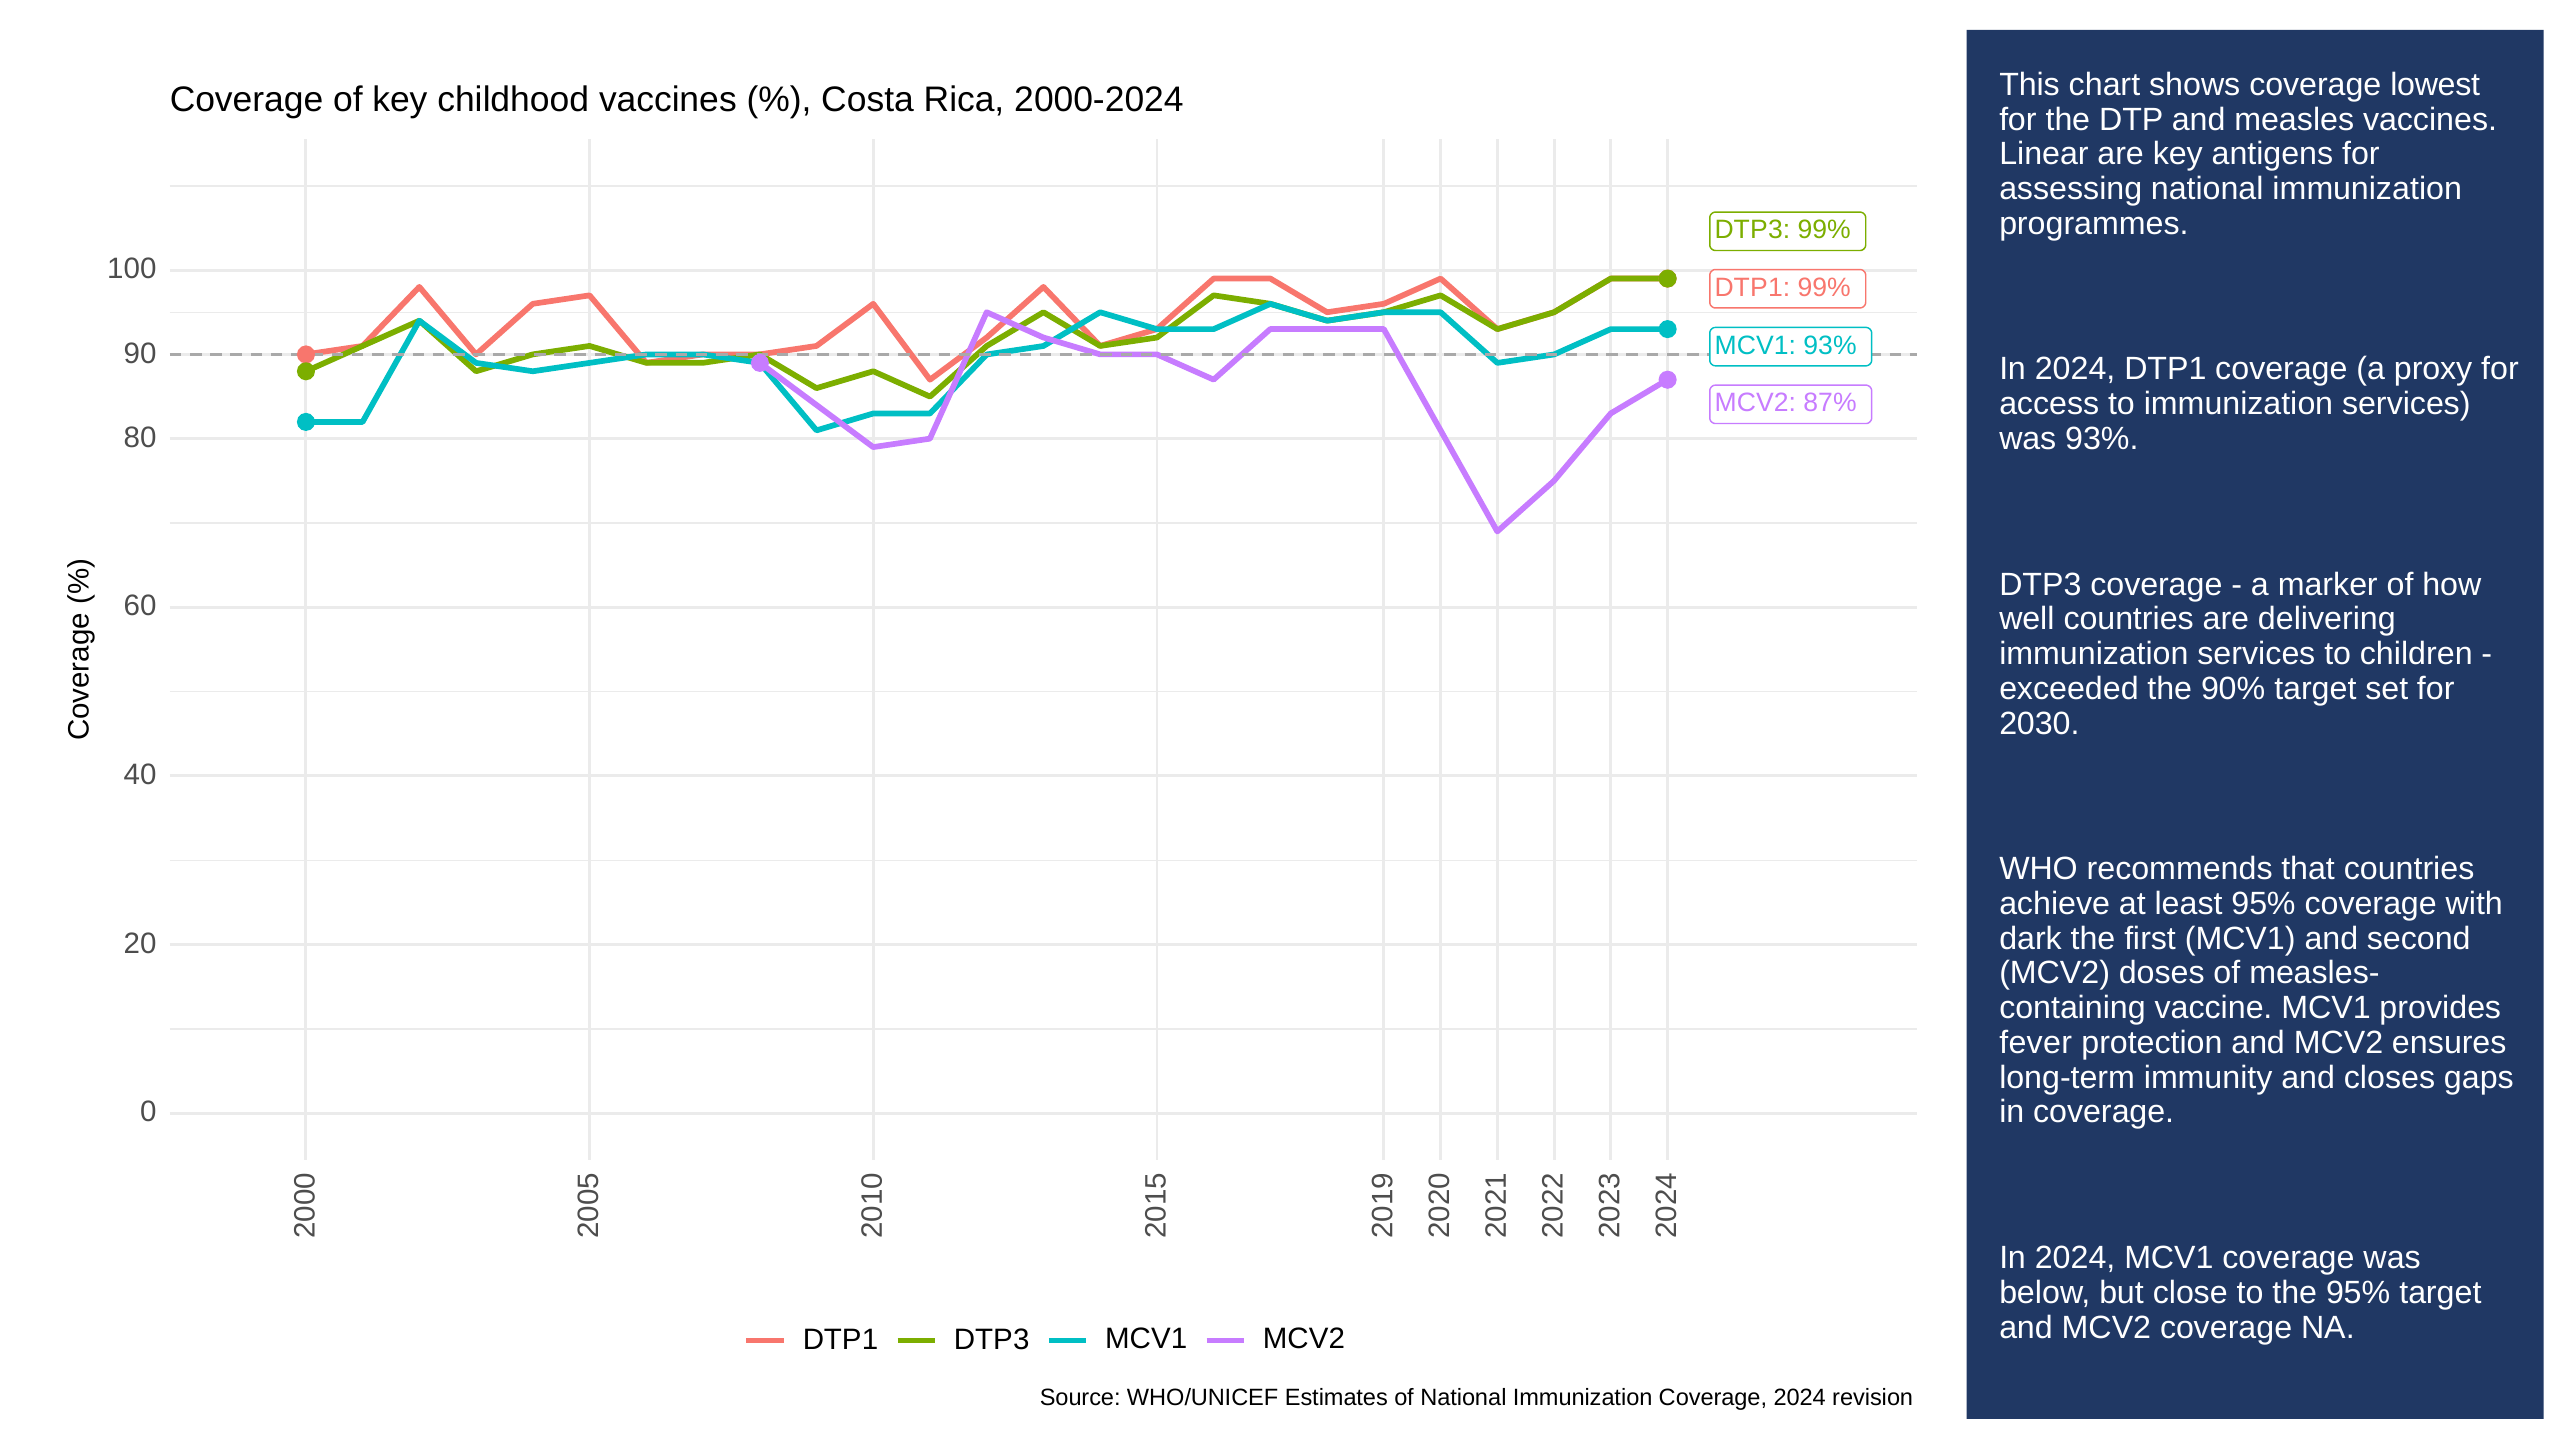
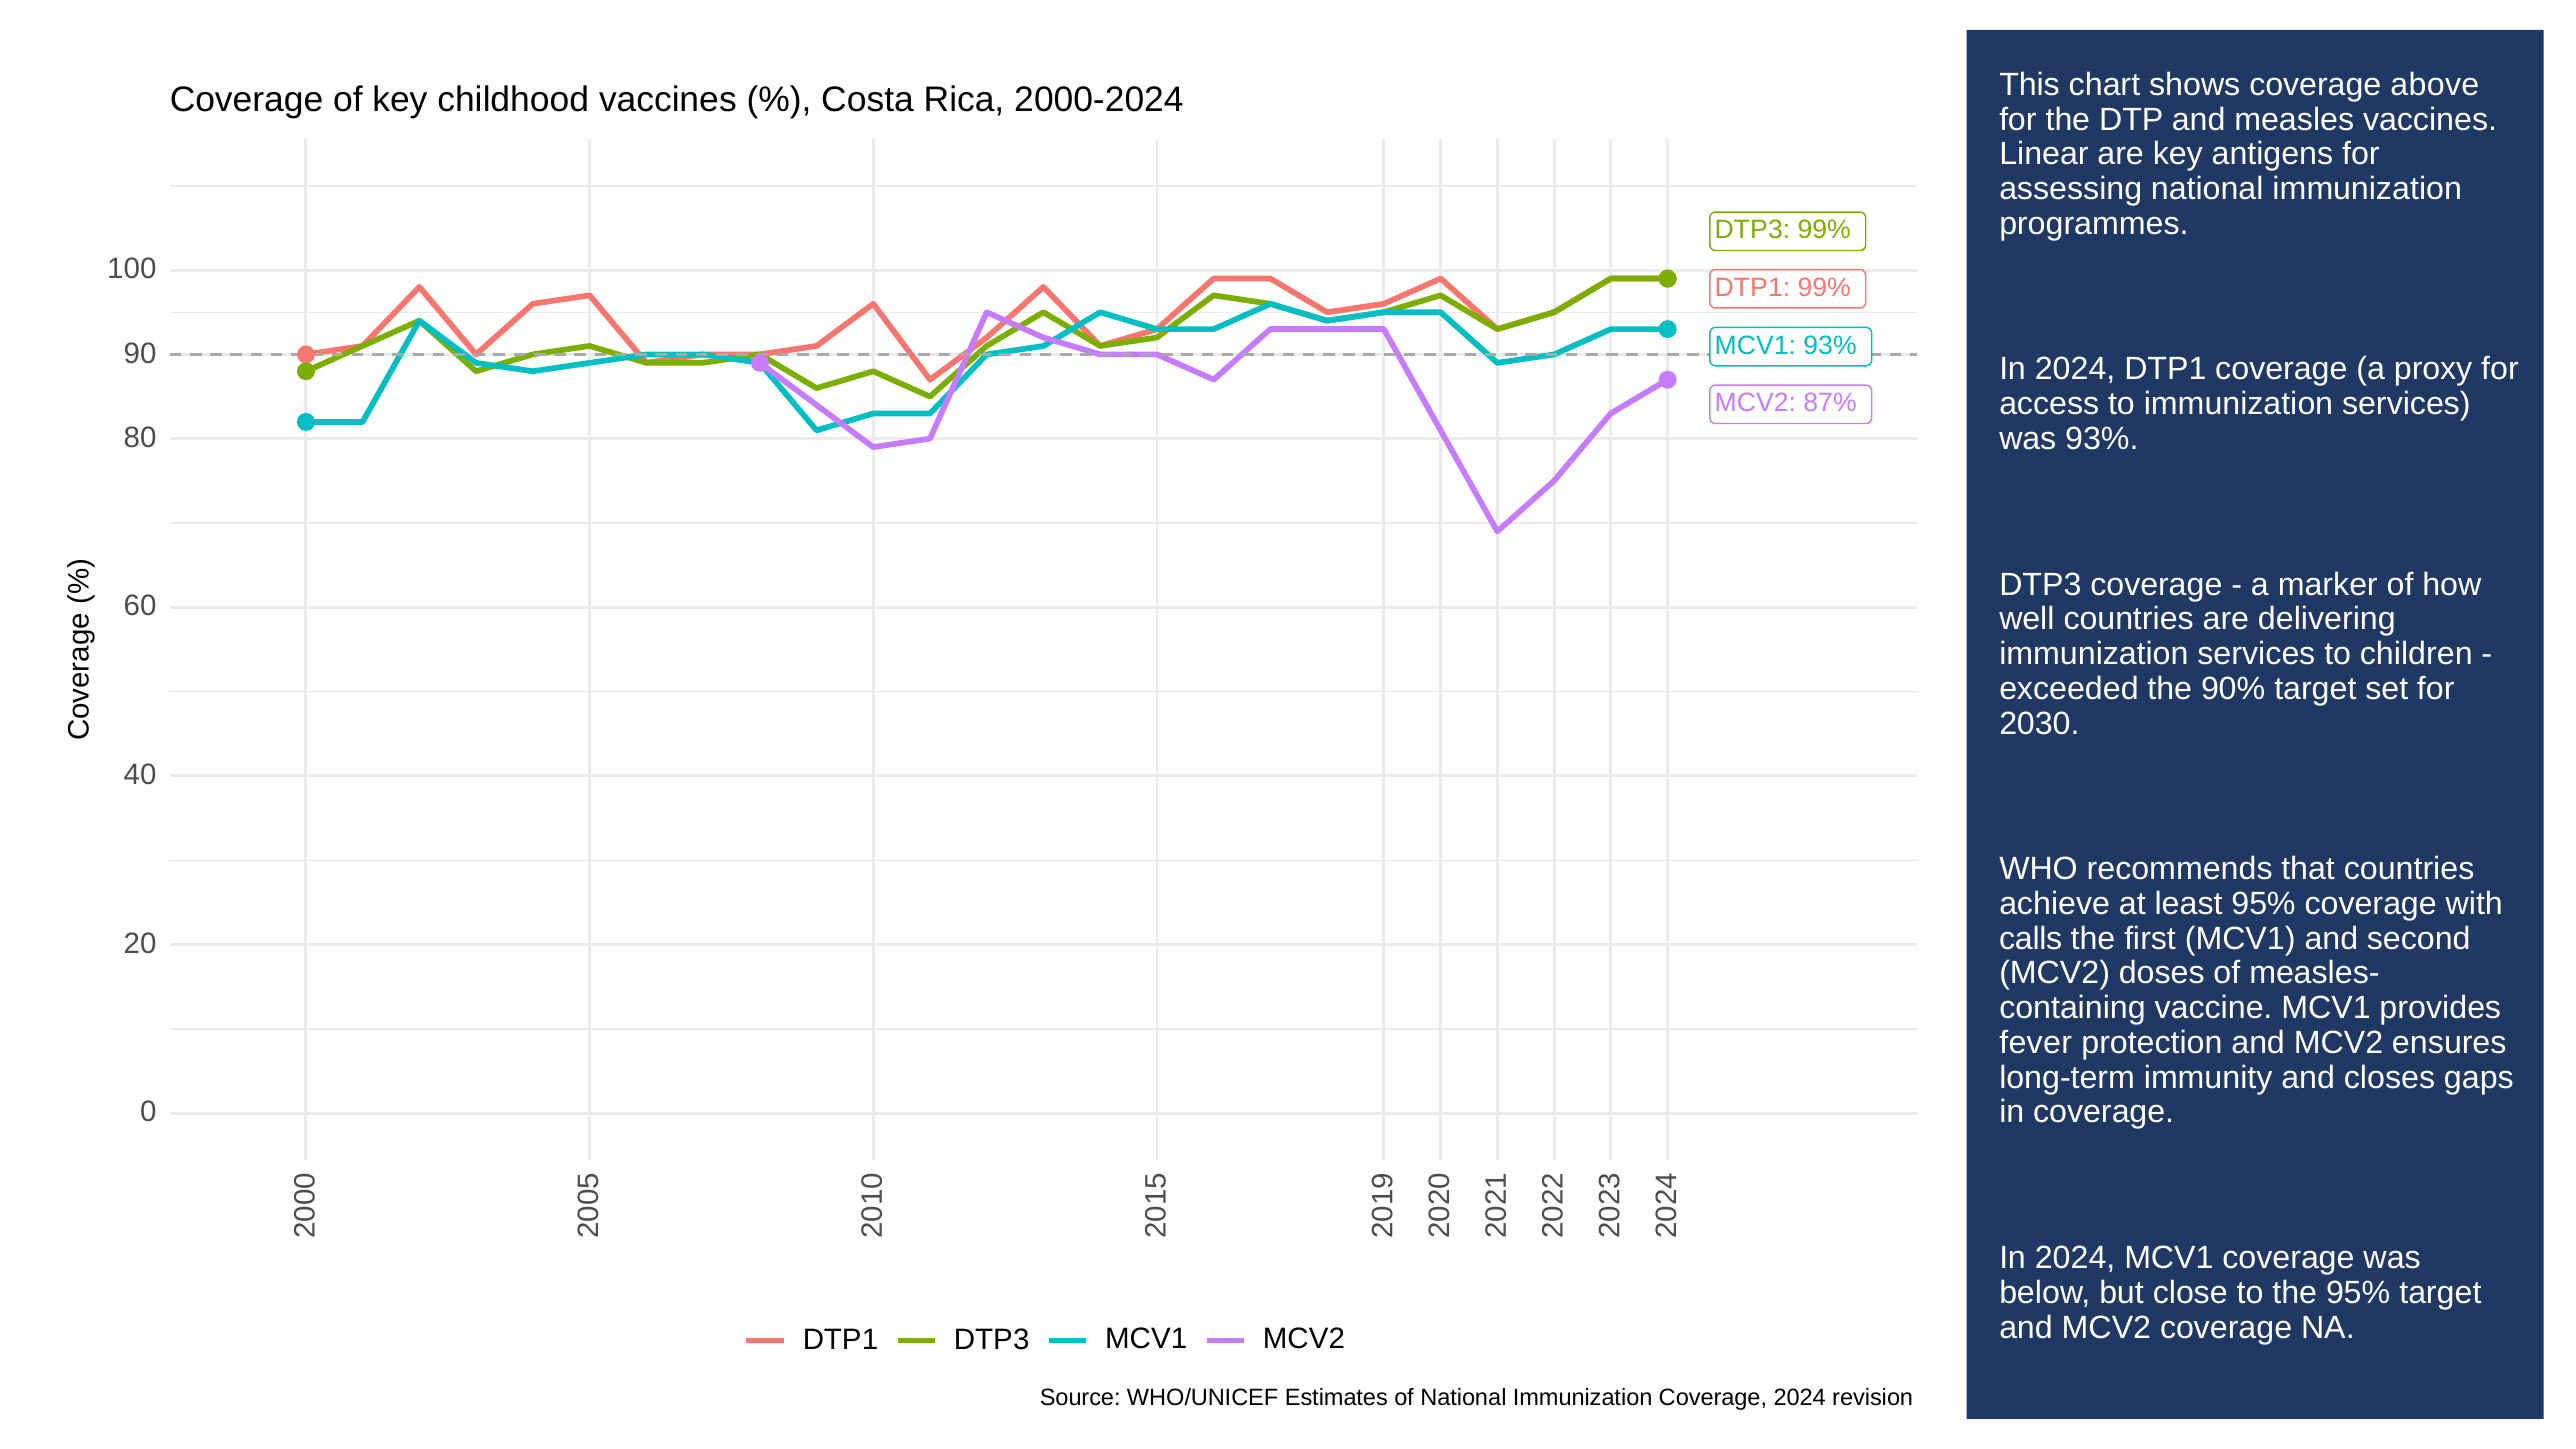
lowest: lowest -> above (2435, 85)
dark: dark -> calls (2031, 939)
